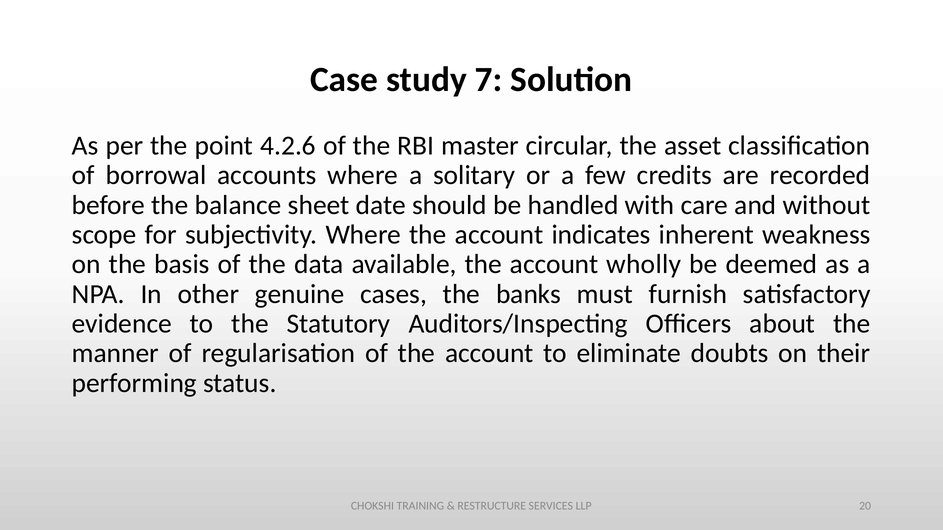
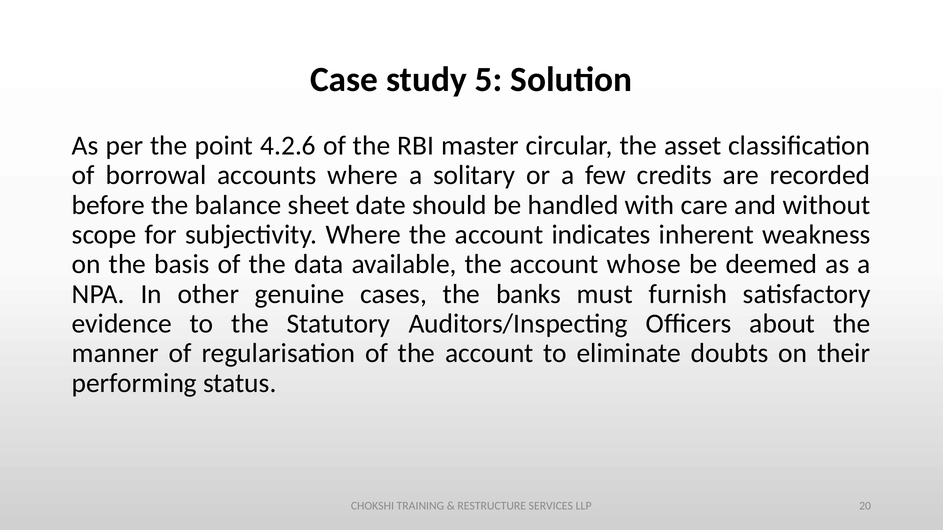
7: 7 -> 5 (489, 79)
wholly: wholly -> whose (644, 265)
